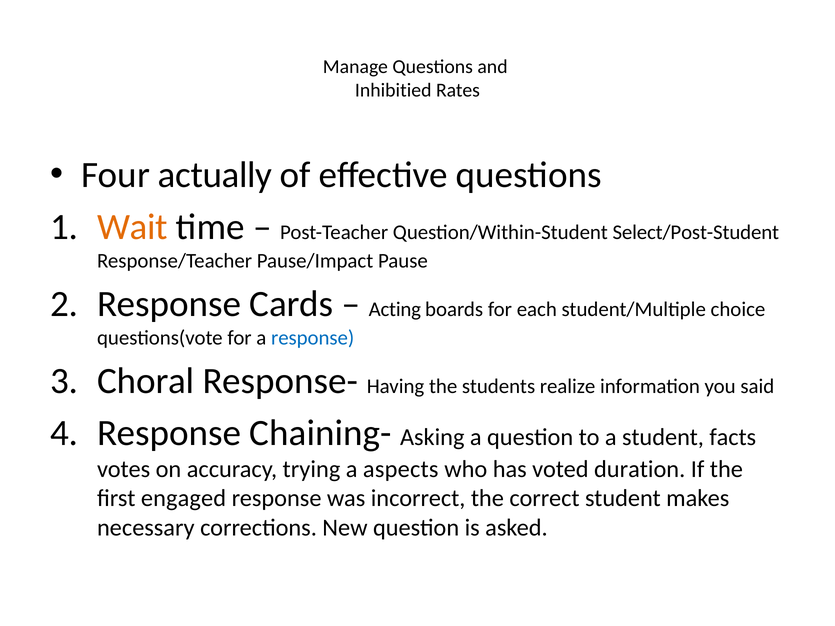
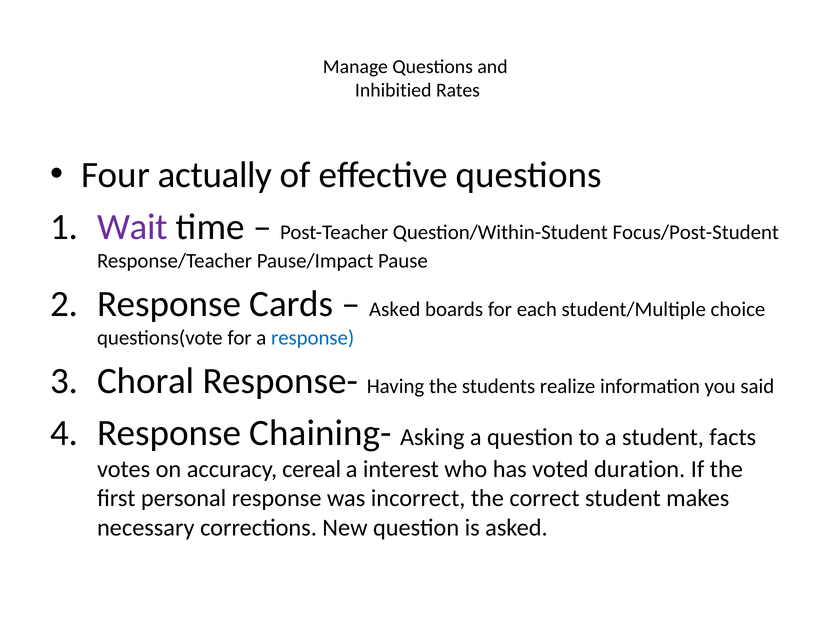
Wait colour: orange -> purple (132, 227)
Select/Post-Student: Select/Post-Student -> Focus/Post-Student (696, 233)
Acting: Acting -> Asked (395, 310)
trying: trying -> cereal (312, 469)
aspects: aspects -> interest (401, 469)
engaged: engaged -> personal (184, 499)
